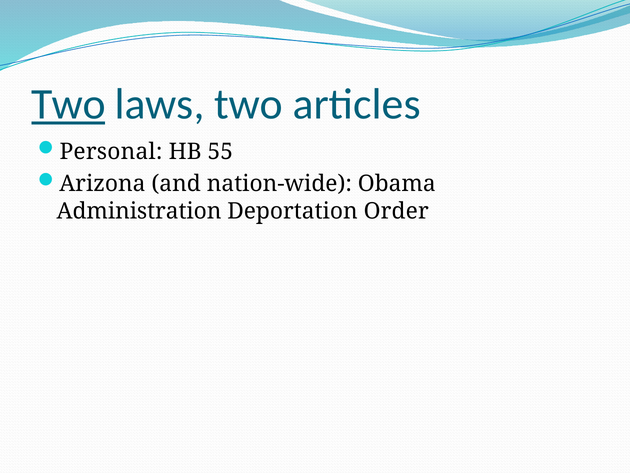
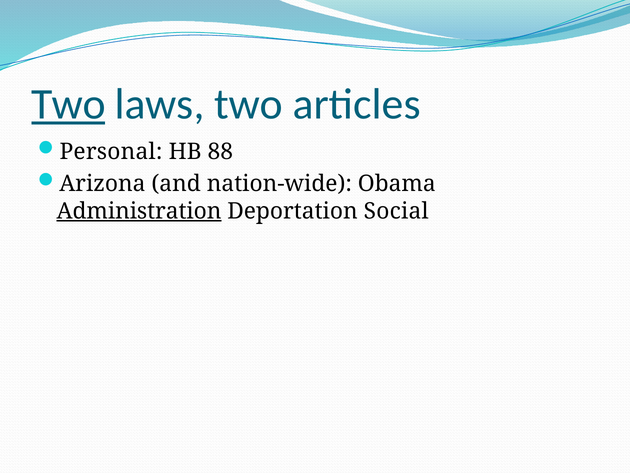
55: 55 -> 88 (220, 152)
Administration underline: none -> present (139, 211)
Order: Order -> Social (396, 211)
